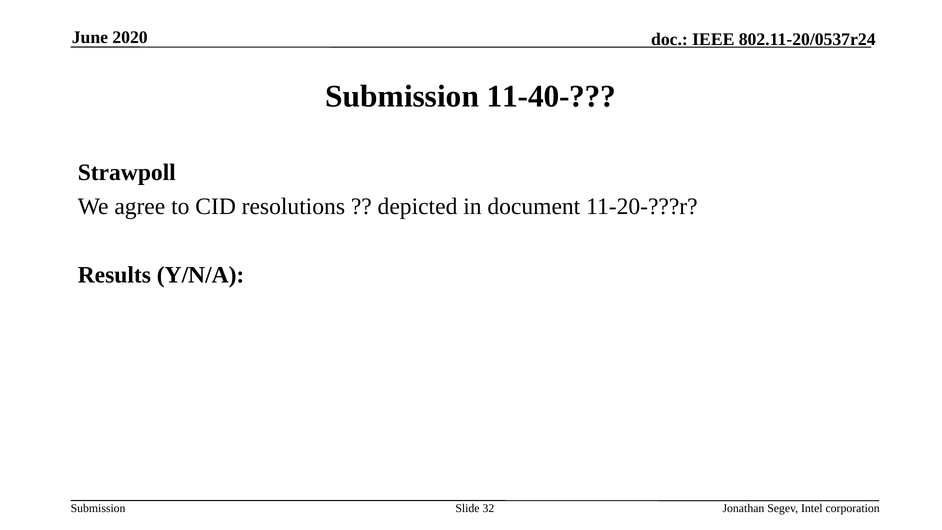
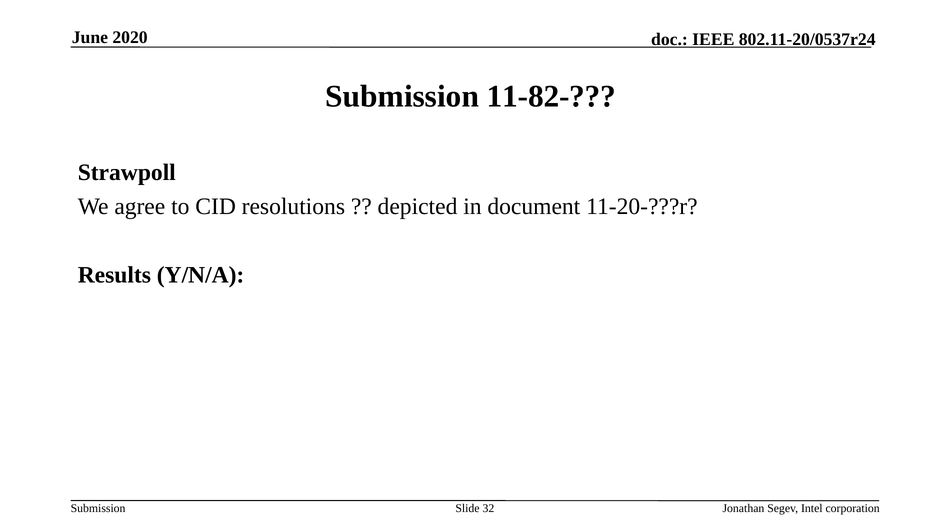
11-40-: 11-40- -> 11-82- (552, 96)
